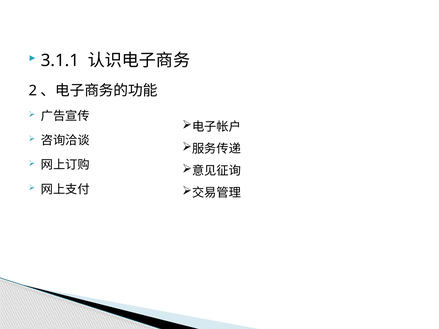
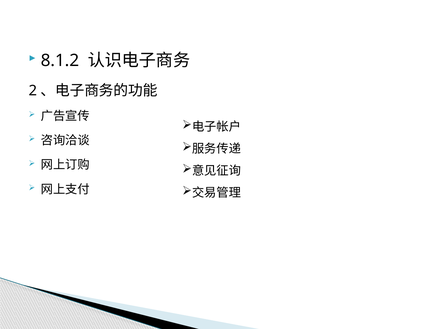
3.1.1: 3.1.1 -> 8.1.2 (60, 61)
